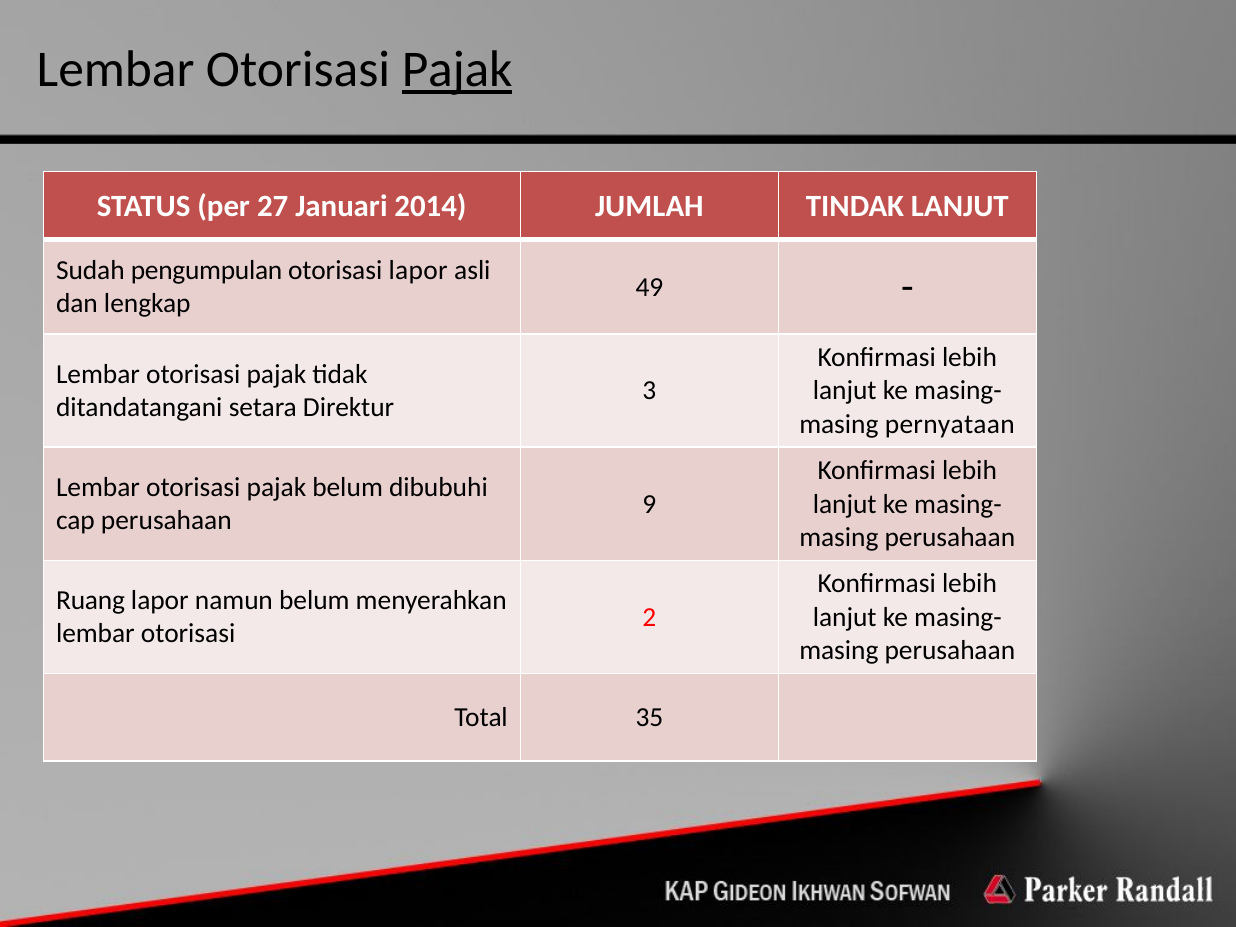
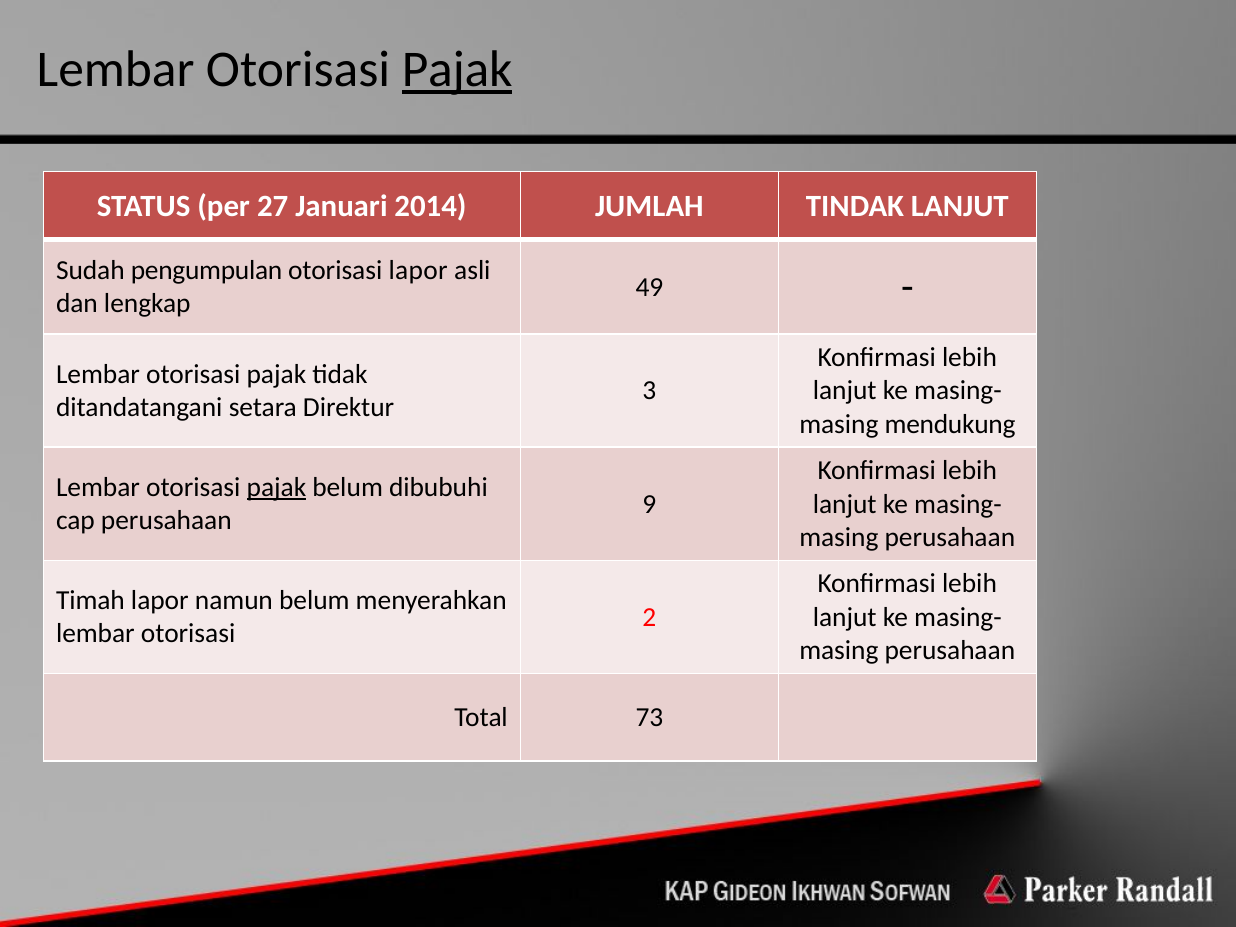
pernyataan: pernyataan -> mendukung (950, 424)
pajak underline: none -> present (276, 487)
Ruang: Ruang -> Timah (90, 600)
35: 35 -> 73 (649, 718)
